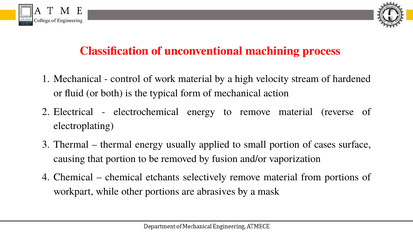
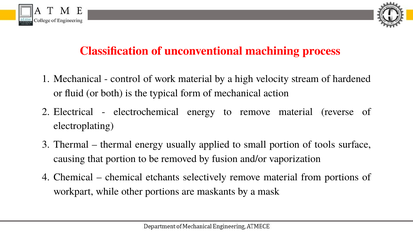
cases: cases -> tools (325, 145)
abrasives: abrasives -> maskants (216, 192)
